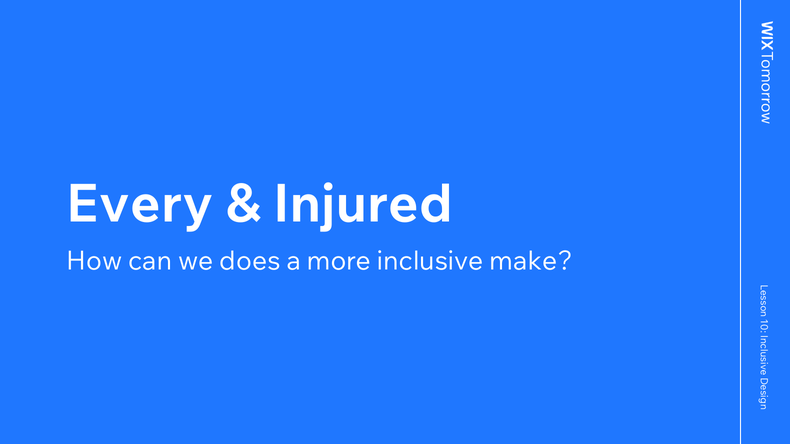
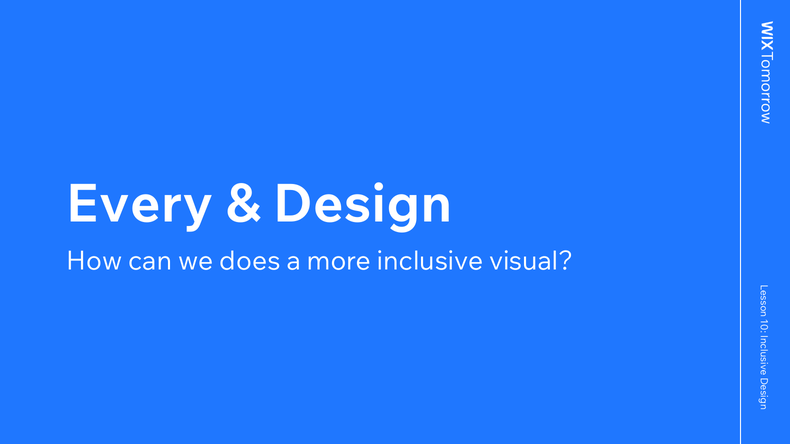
Injured: Injured -> Design (363, 205)
make: make -> visual (531, 261)
